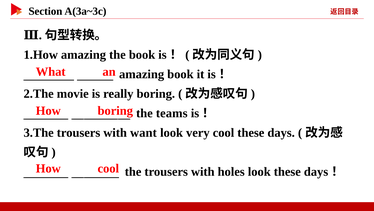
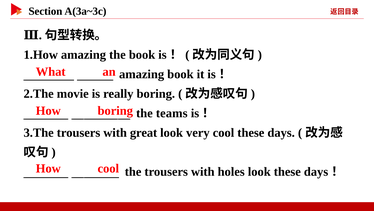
want: want -> great (144, 132)
